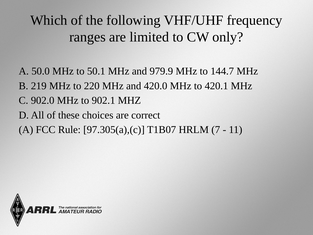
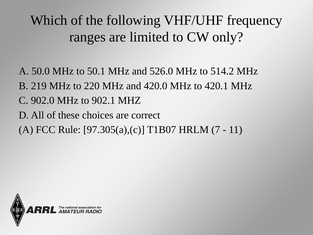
979.9: 979.9 -> 526.0 (161, 71)
144.7: 144.7 -> 514.2 (222, 71)
